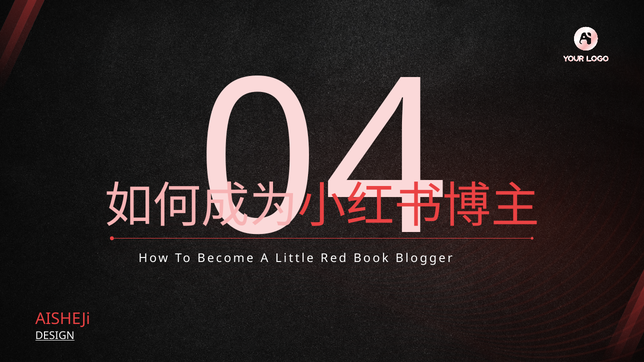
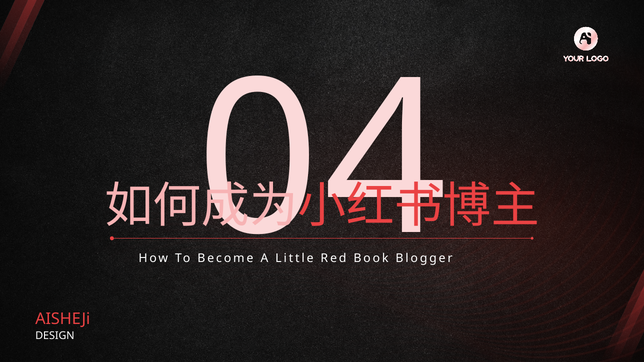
DESIGN underline: present -> none (55, 336)
